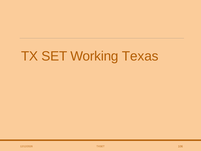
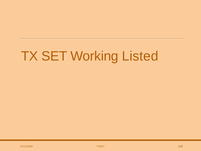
Texas: Texas -> Listed (140, 56)
